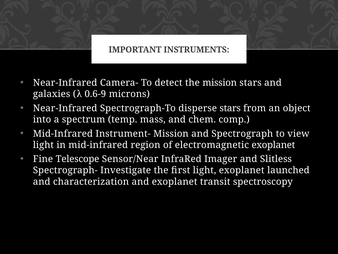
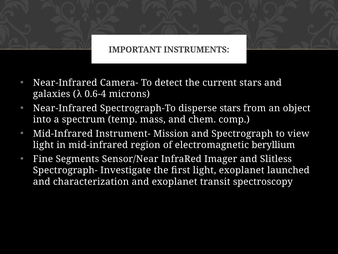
the mission: mission -> current (220, 83)
0.6-9: 0.6-9 -> 0.6-4 (95, 94)
electromagnetic exoplanet: exoplanet -> beryllium (273, 145)
Telescope: Telescope -> Segments (77, 159)
